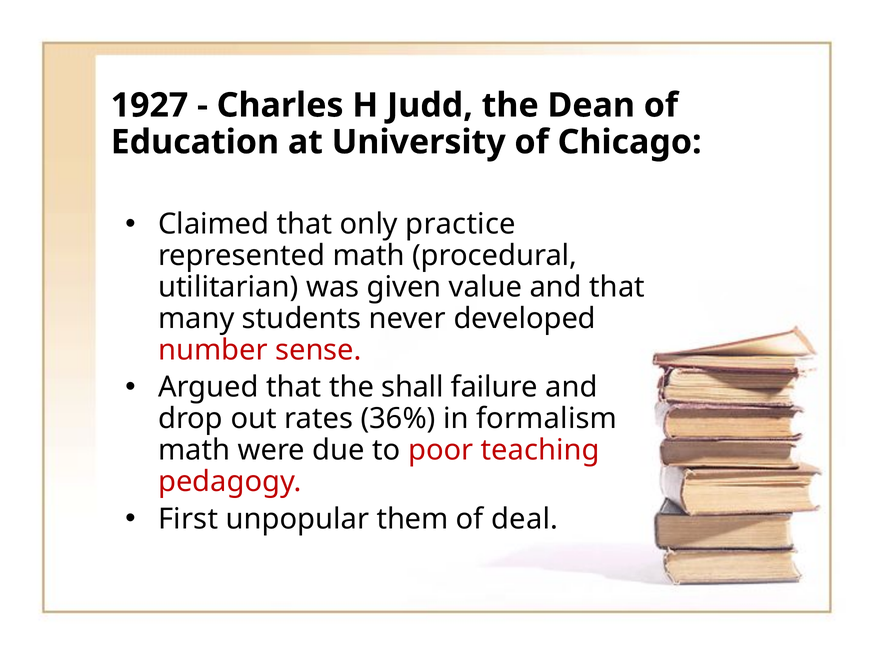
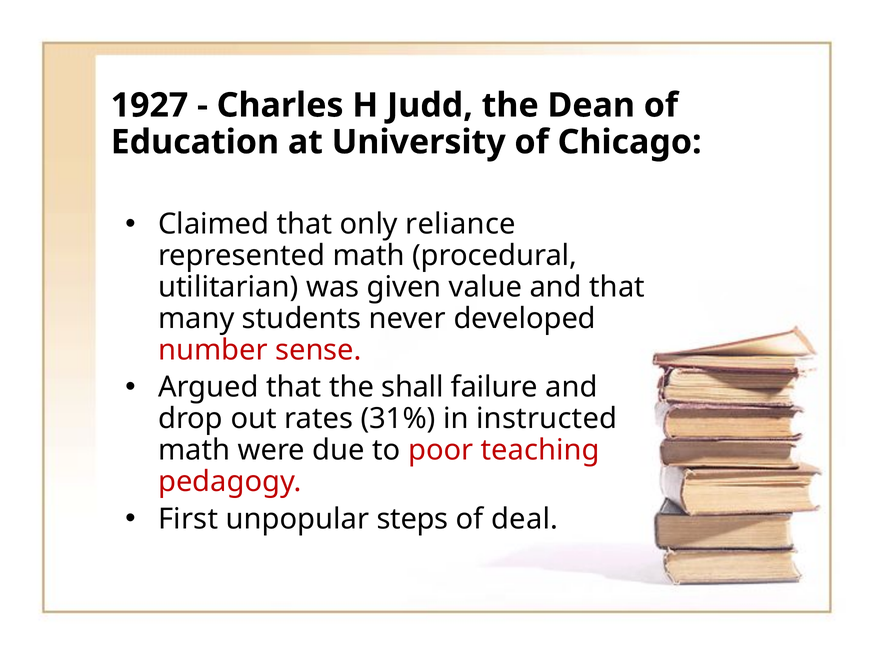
practice: practice -> reliance (461, 224)
36%: 36% -> 31% (398, 418)
formalism: formalism -> instructed (547, 418)
them: them -> steps (413, 519)
